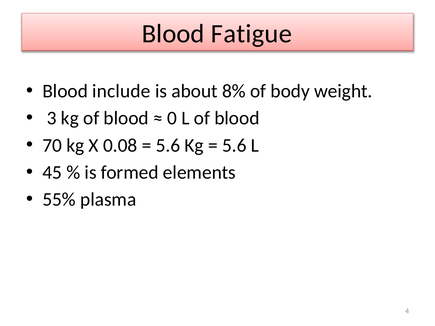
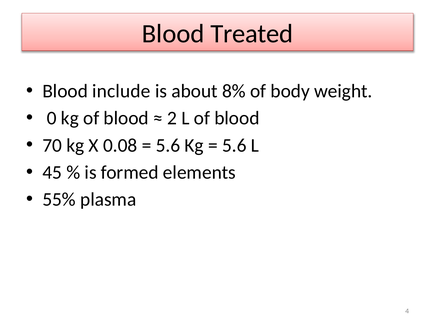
Fatigue: Fatigue -> Treated (252, 34)
3: 3 -> 0 (52, 118)
0: 0 -> 2 (172, 118)
